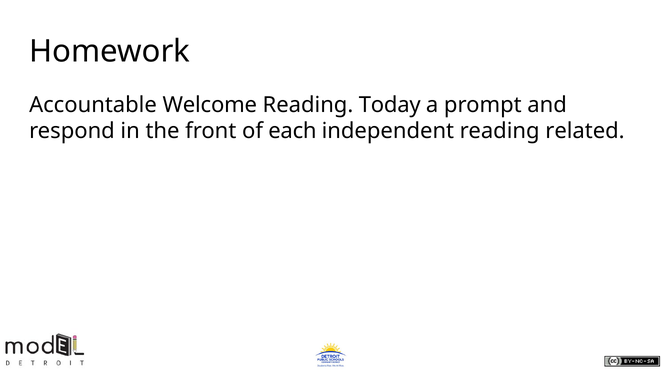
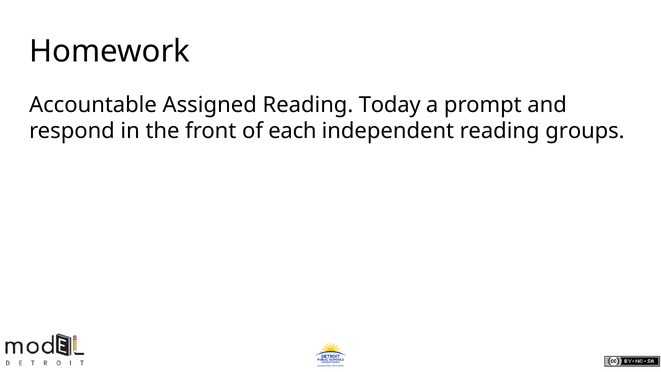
Welcome: Welcome -> Assigned (210, 105)
related: related -> groups (585, 131)
